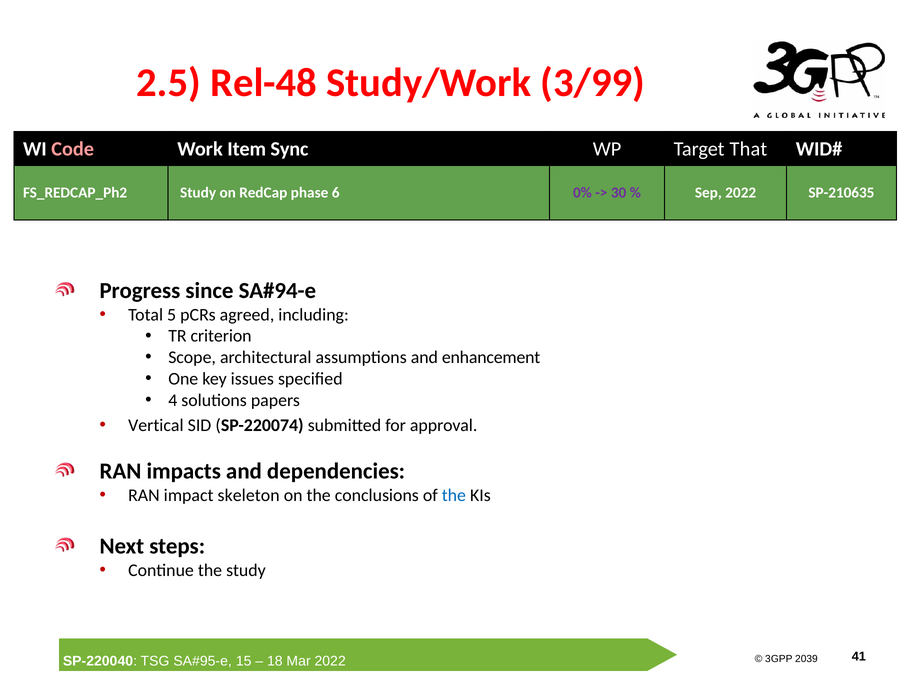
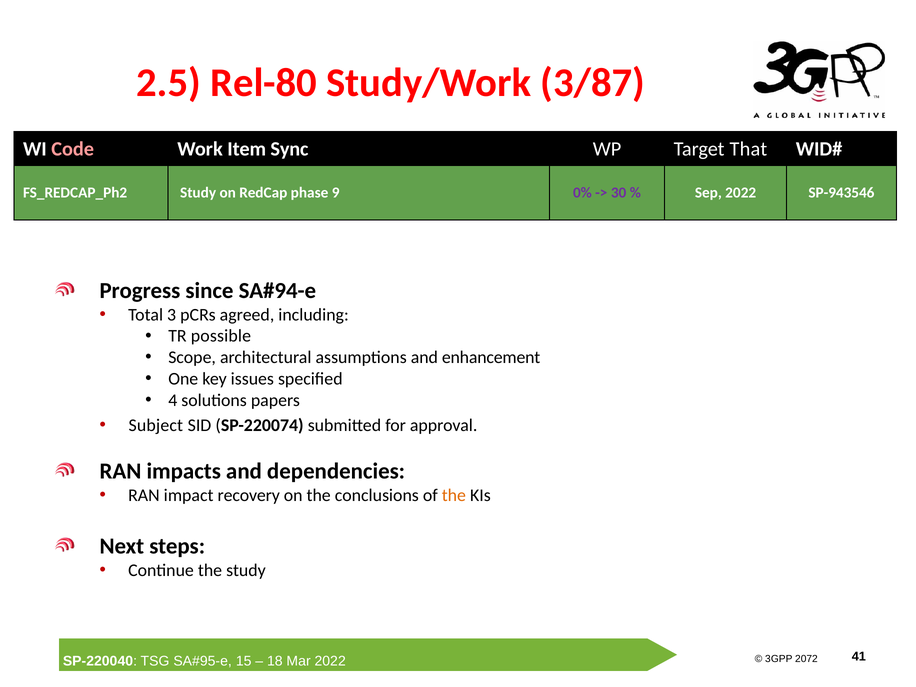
Rel-48: Rel-48 -> Rel-80 (264, 83)
3/99: 3/99 -> 3/87 (593, 83)
6: 6 -> 9 (336, 193)
SP-210635: SP-210635 -> SP-943546 (841, 193)
5: 5 -> 3 (172, 315)
criterion: criterion -> possible (221, 336)
Vertical: Vertical -> Subject (156, 425)
skeleton: skeleton -> recovery (249, 495)
the colour: blue -> orange (454, 495)
2039: 2039 -> 2072 (806, 659)
